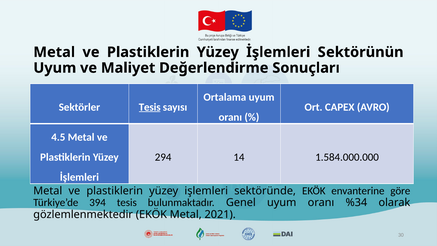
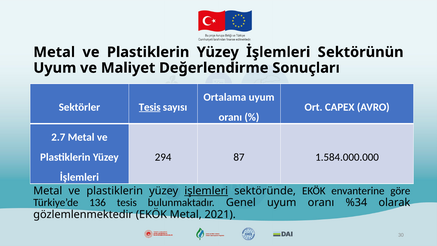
4.5: 4.5 -> 2.7 (58, 137)
14: 14 -> 87 (239, 157)
işlemleri underline: none -> present (206, 191)
394: 394 -> 136 (98, 202)
